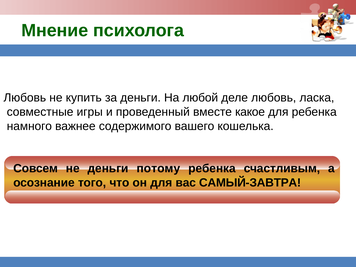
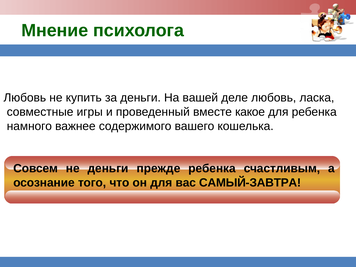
любой: любой -> вашей (200, 98)
потому: потому -> прежде (158, 168)
